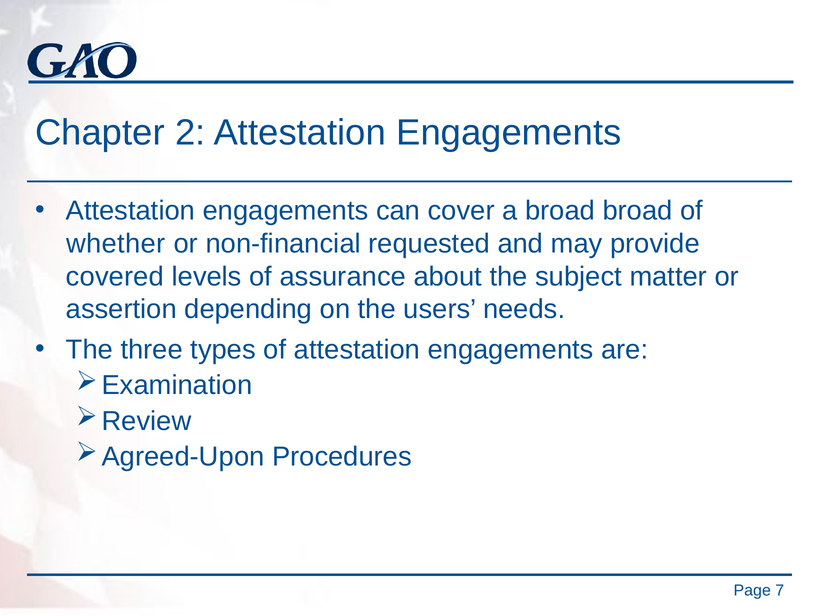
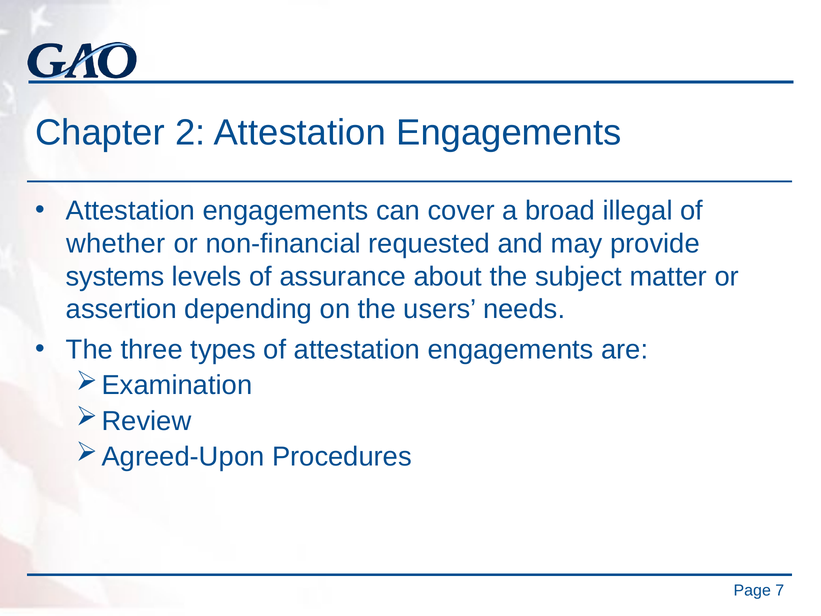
broad broad: broad -> illegal (638, 211)
covered: covered -> systems (115, 276)
